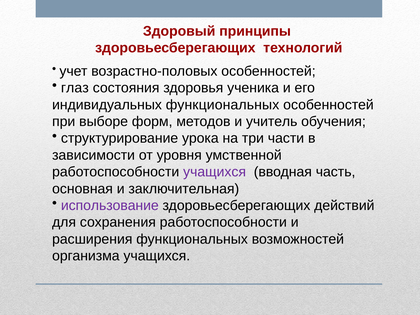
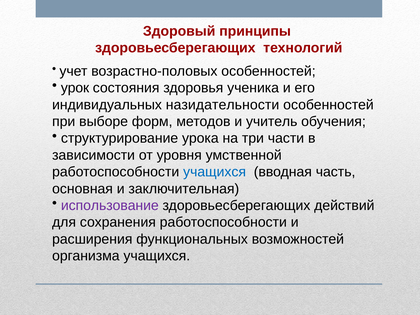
глаз: глаз -> урок (75, 88)
индивидуальных функциональных: функциональных -> назидательности (223, 105)
учащихся colour: purple -> blue (215, 172)
